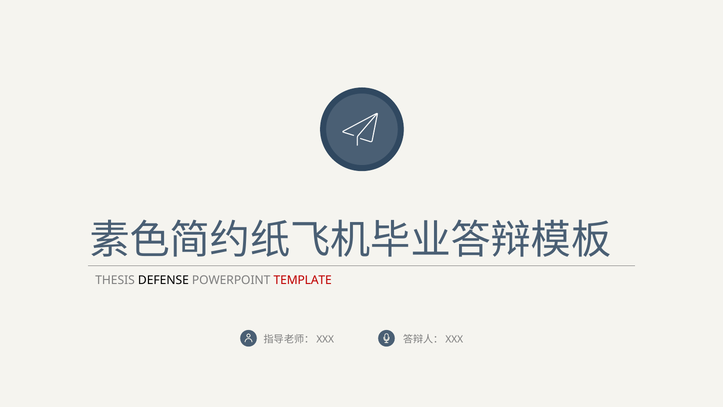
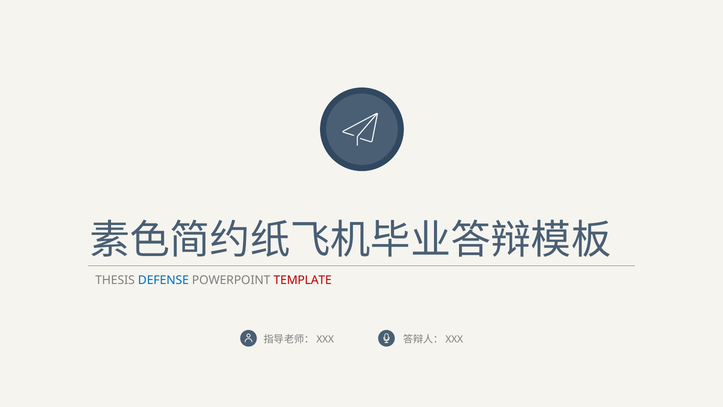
DEFENSE colour: black -> blue (163, 280)
